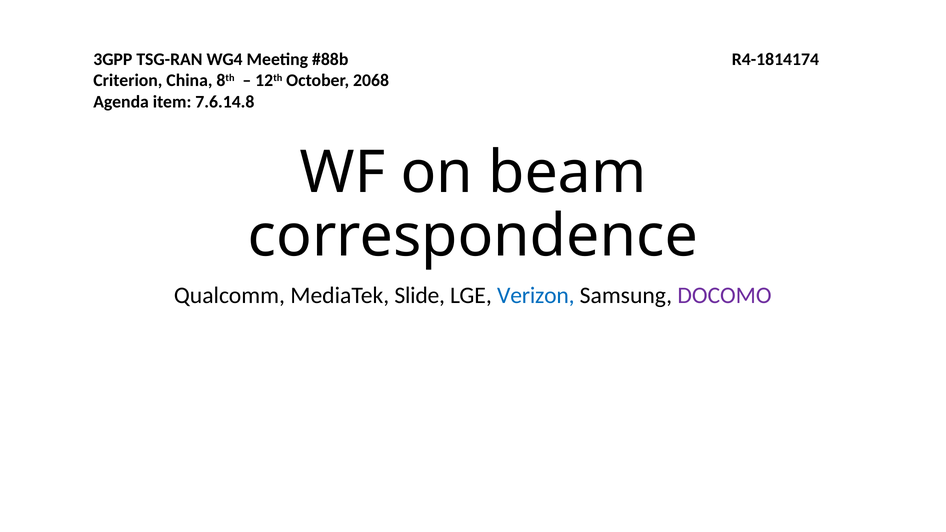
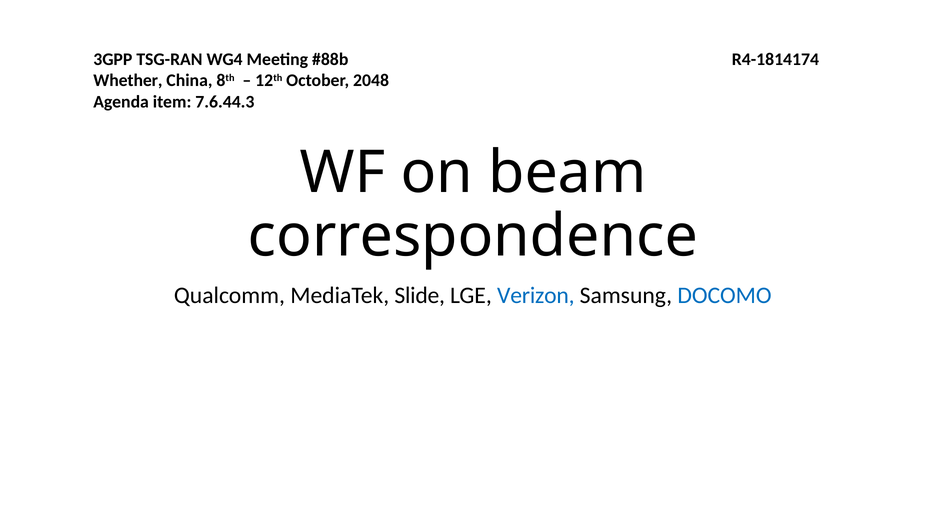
Criterion: Criterion -> Whether (128, 81)
2068: 2068 -> 2048 (371, 81)
7.6.14.8: 7.6.14.8 -> 7.6.44.3 (225, 102)
DOCOMO colour: purple -> blue (724, 296)
